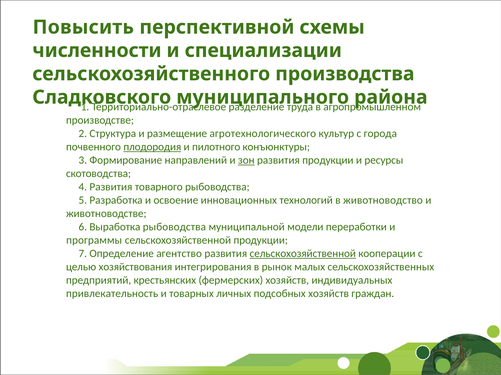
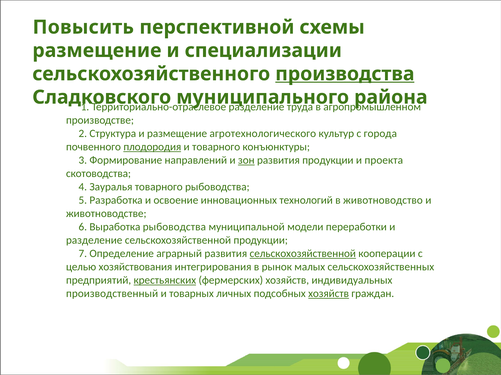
численности: численности -> размещение (97, 51)
производства underline: none -> present (345, 74)
и пилотного: пилотного -> товарного (216, 147)
ресурсы: ресурсы -> проекта (384, 160)
4 Развития: Развития -> Зауралья (111, 187)
программы: программы -> разделение (94, 241)
агентство: агентство -> аграрный (179, 254)
крестьянских underline: none -> present (165, 281)
привлекательность: привлекательность -> производственный (112, 294)
хозяйств underline: none -> present (329, 294)
